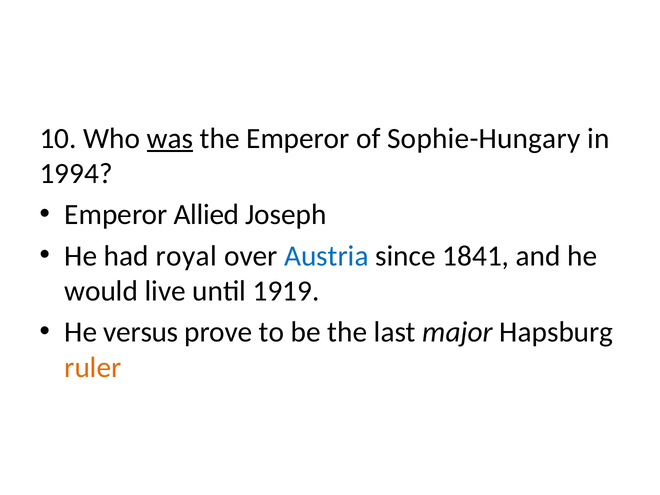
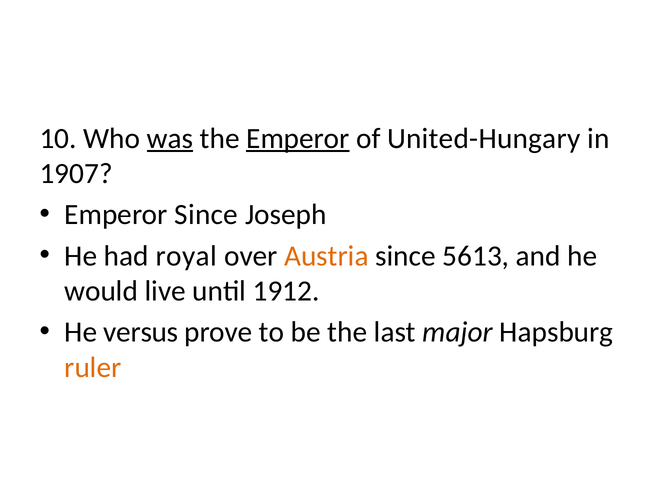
Emperor underline: none -> present (298, 138)
Sophie-Hungary: Sophie-Hungary -> United-Hungary (484, 138)
1994: 1994 -> 1907 (76, 174)
Emperor Allied: Allied -> Since (206, 215)
Austria colour: blue -> orange (326, 256)
1841: 1841 -> 5613 (476, 256)
1919: 1919 -> 1912 (286, 291)
